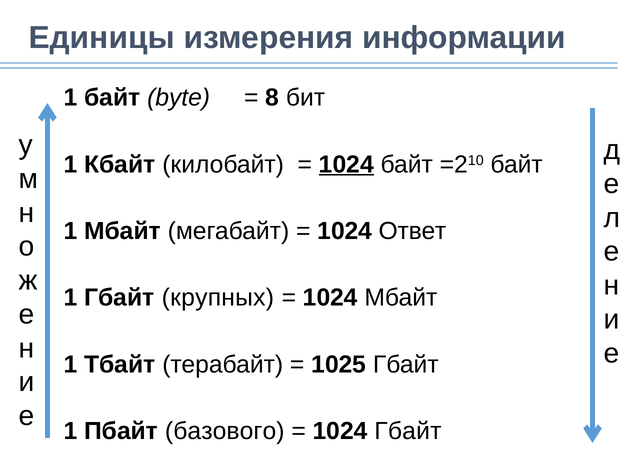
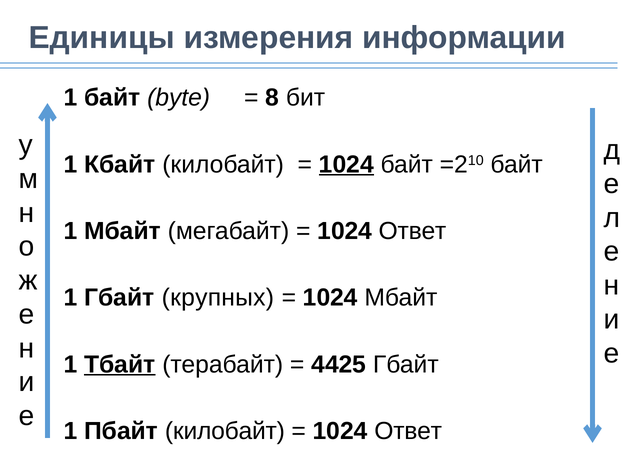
Тбайт underline: none -> present (120, 365)
1025: 1025 -> 4425 (339, 365)
Пбайт базового: базового -> килобайт (225, 431)
Гбайт: Гбайт -> Ответ (408, 431)
